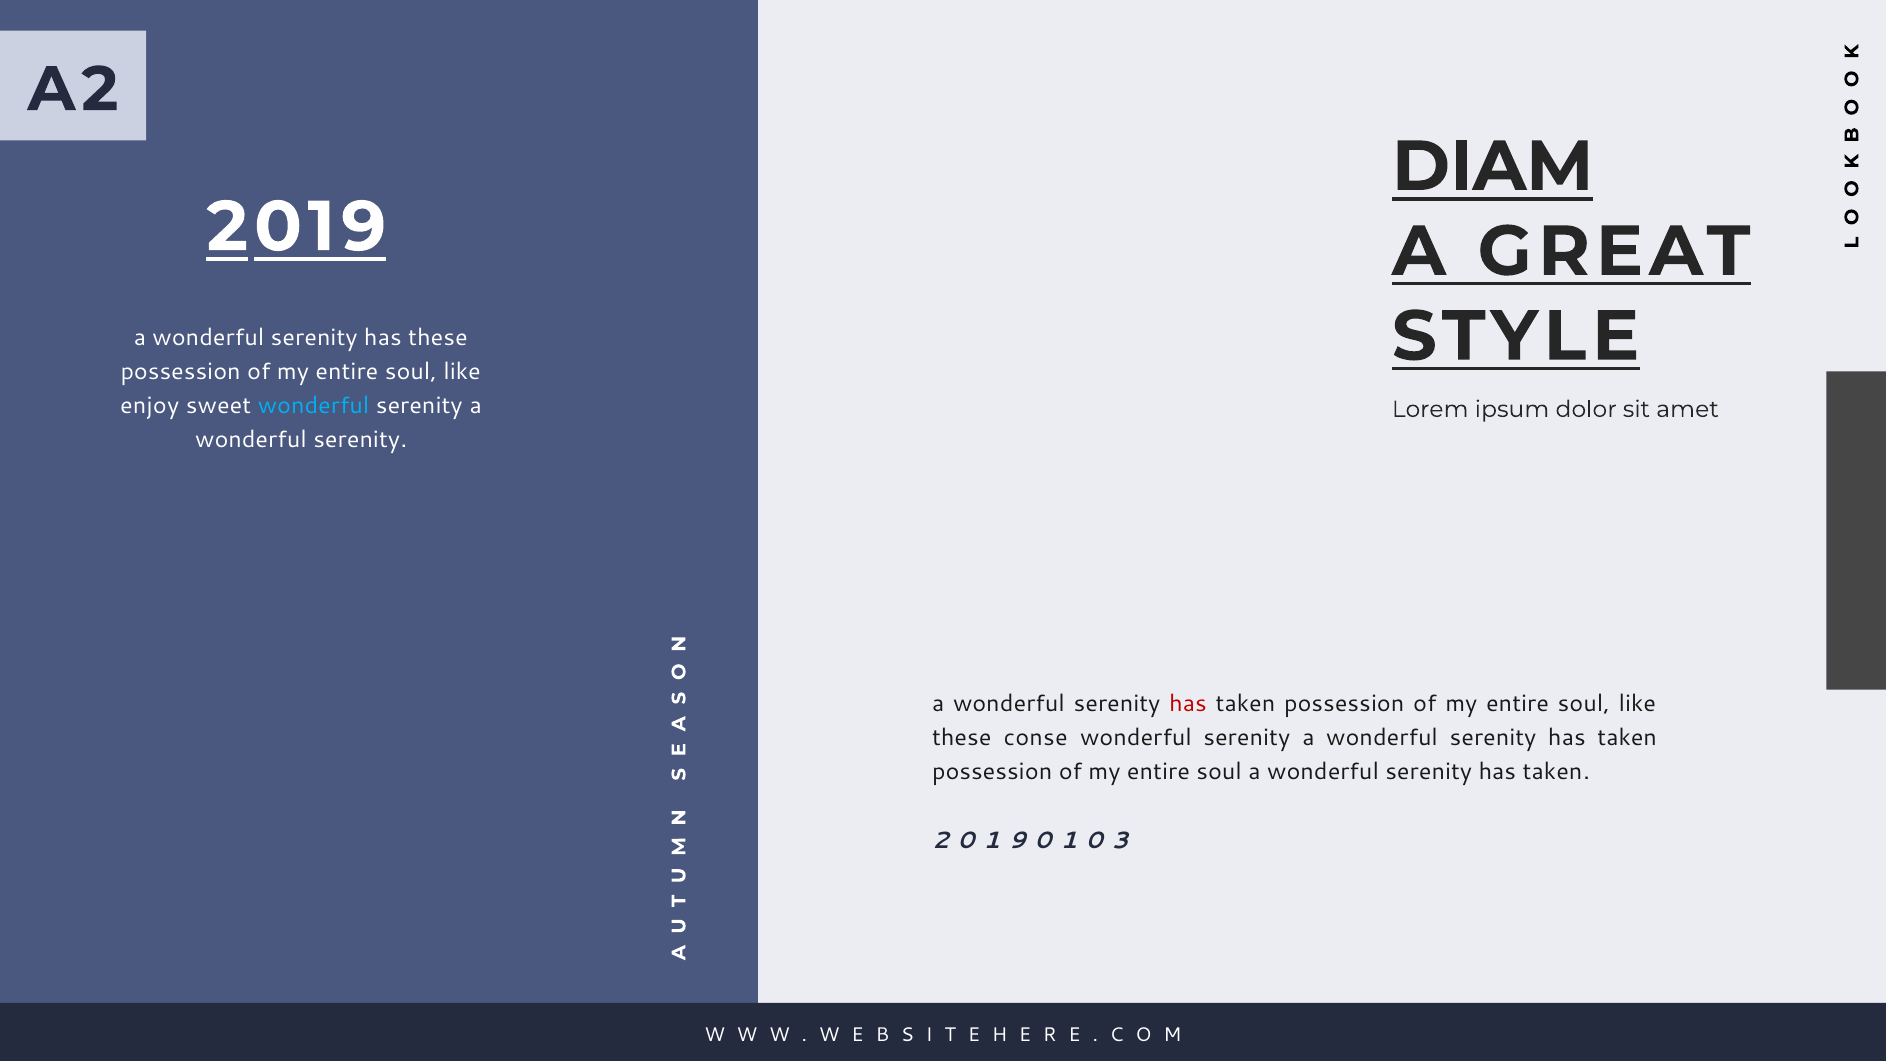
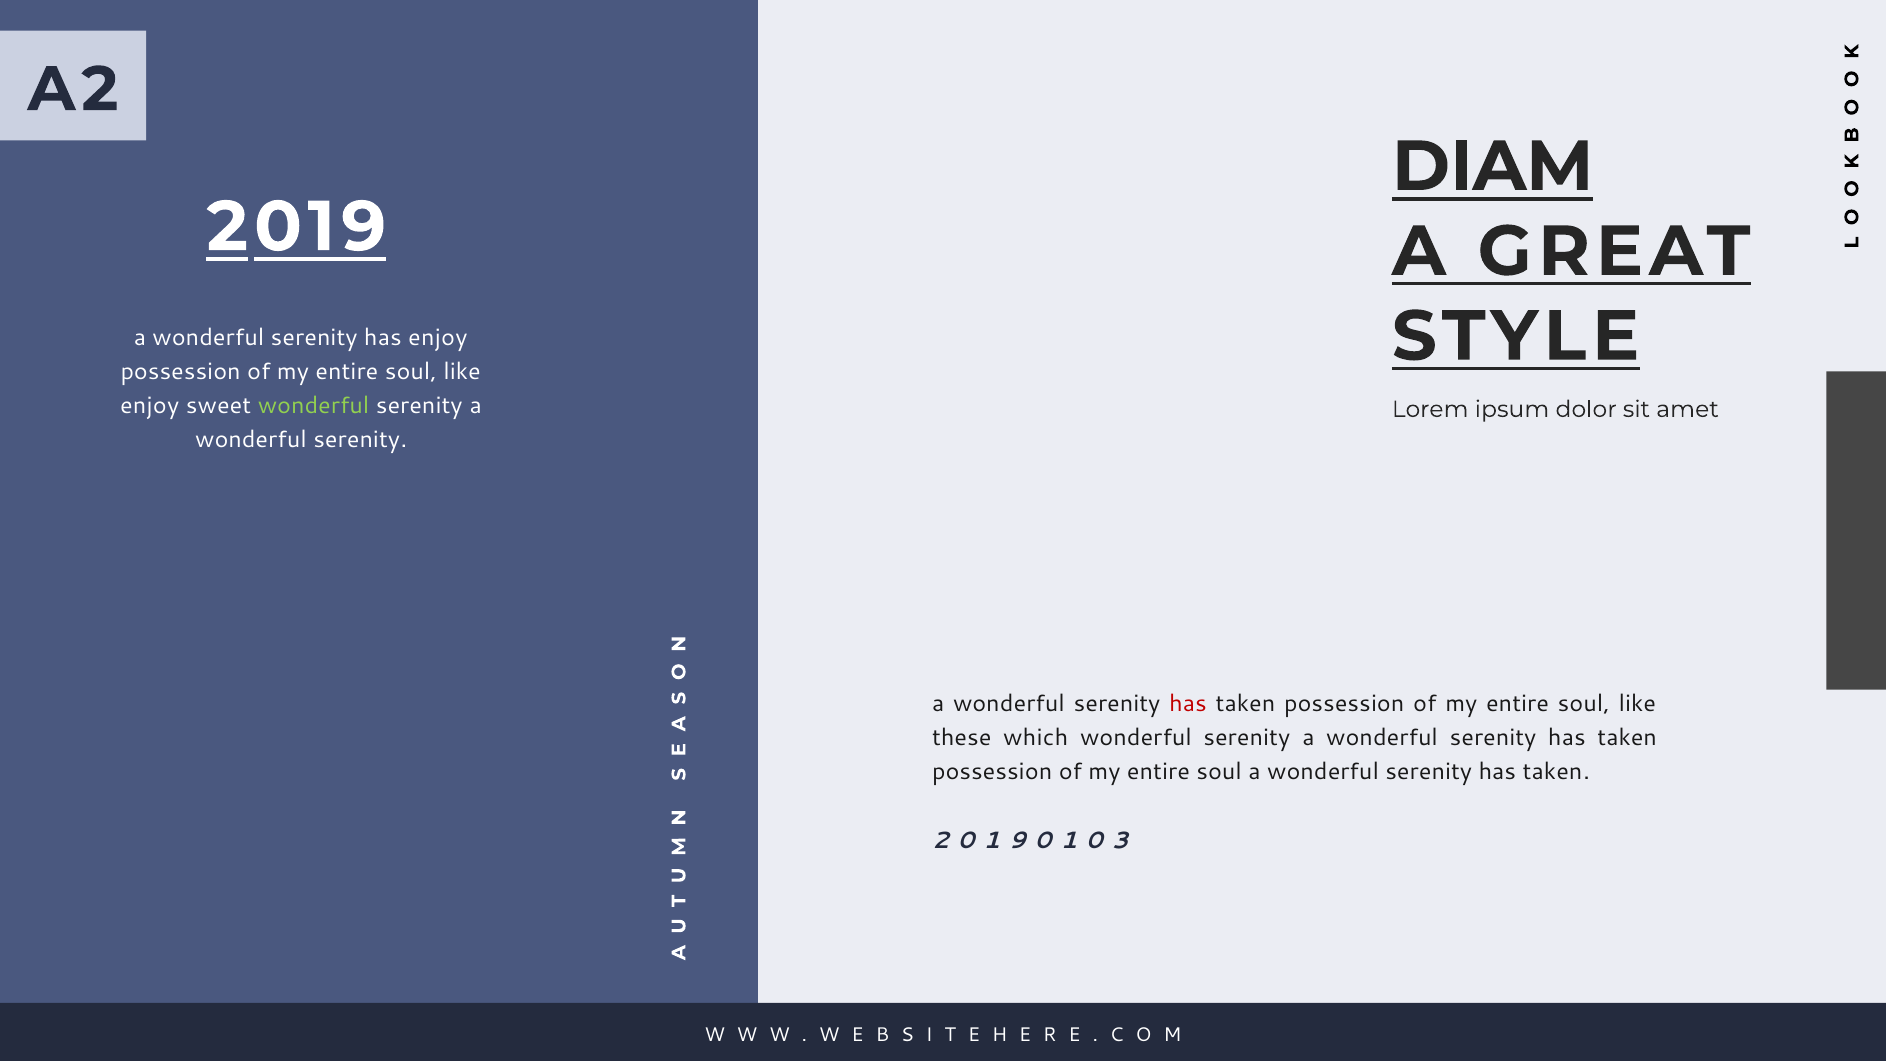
has these: these -> enjoy (438, 338)
wonderful colour: light blue -> light green (314, 406)
conse: conse -> which (1036, 738)
